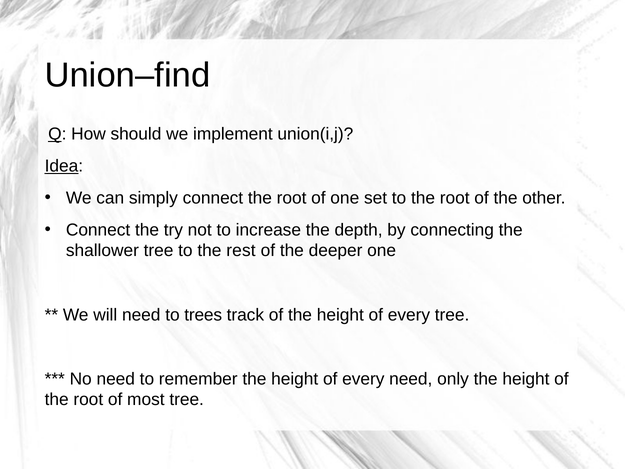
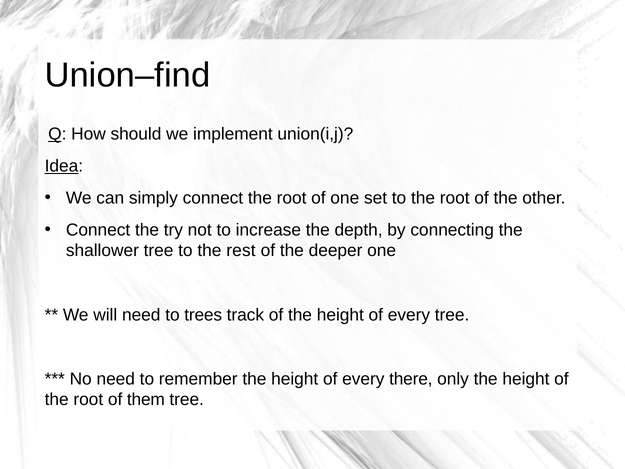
every need: need -> there (411, 379)
most: most -> them (146, 399)
